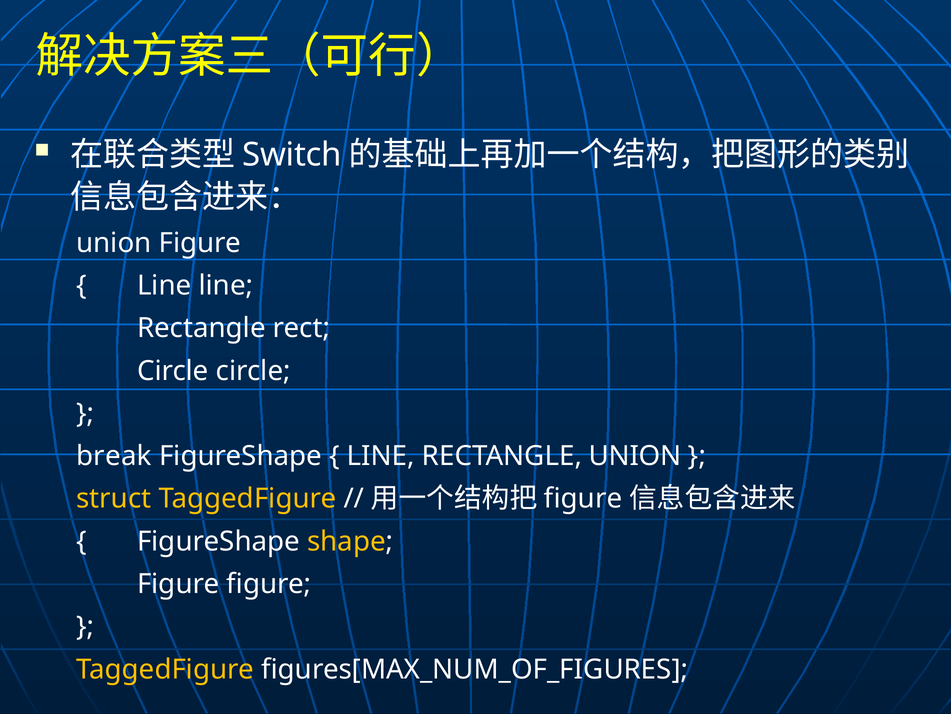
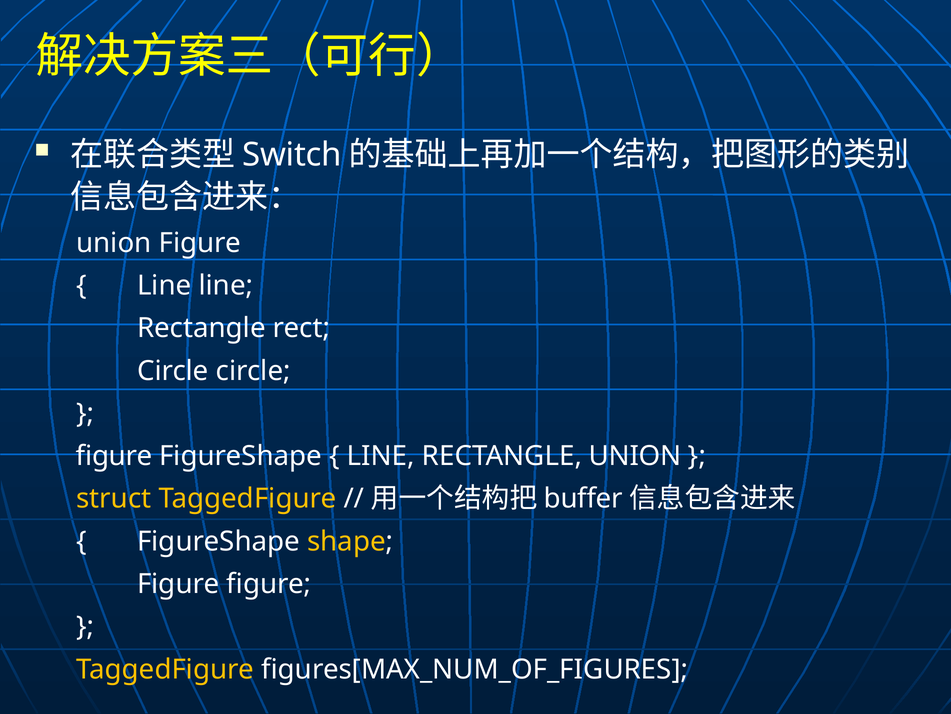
break: break -> figure (114, 456)
figure: figure -> buffer (583, 498)
